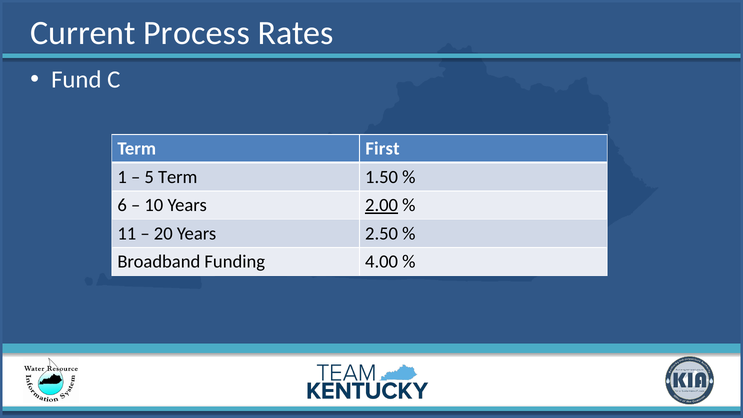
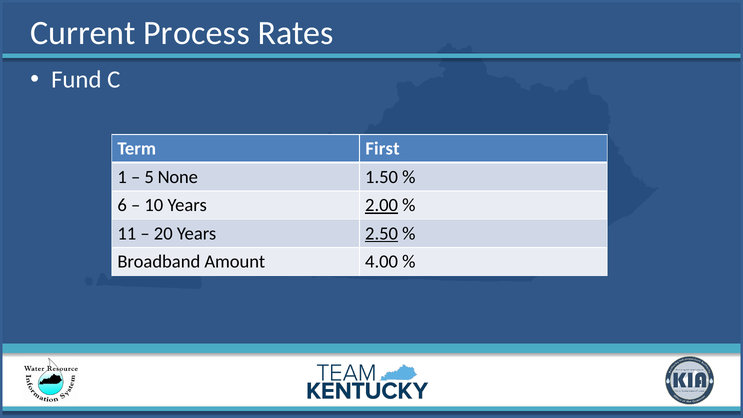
5 Term: Term -> None (178, 177)
2.50 underline: none -> present (382, 233)
Funding: Funding -> Amount (235, 262)
